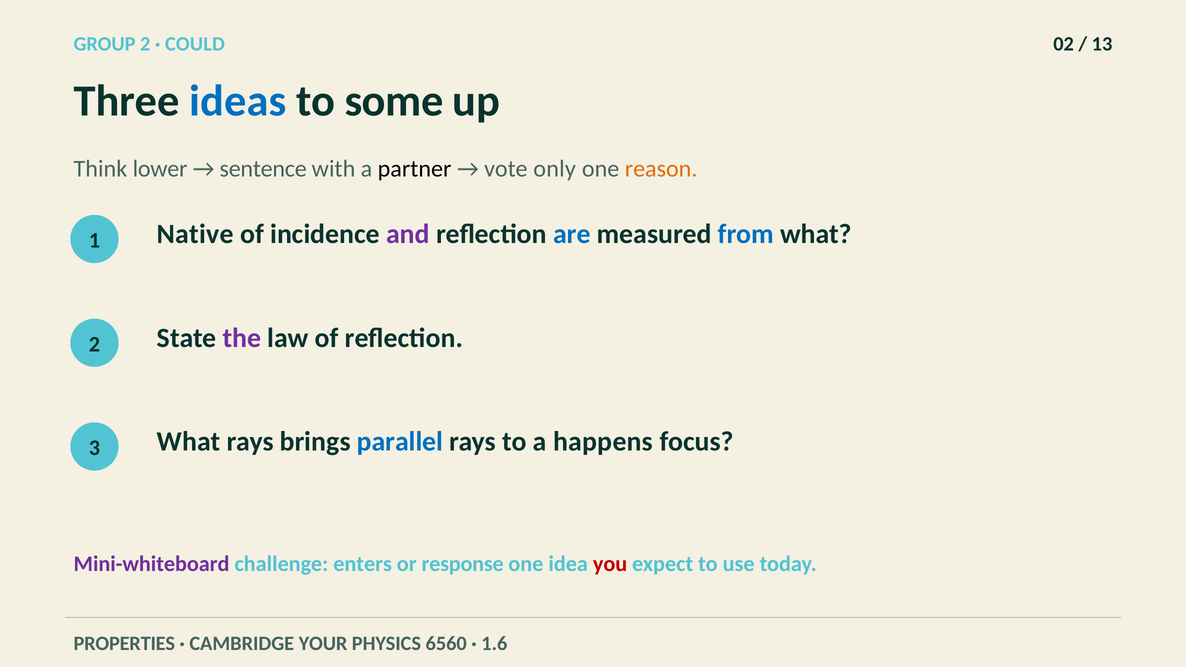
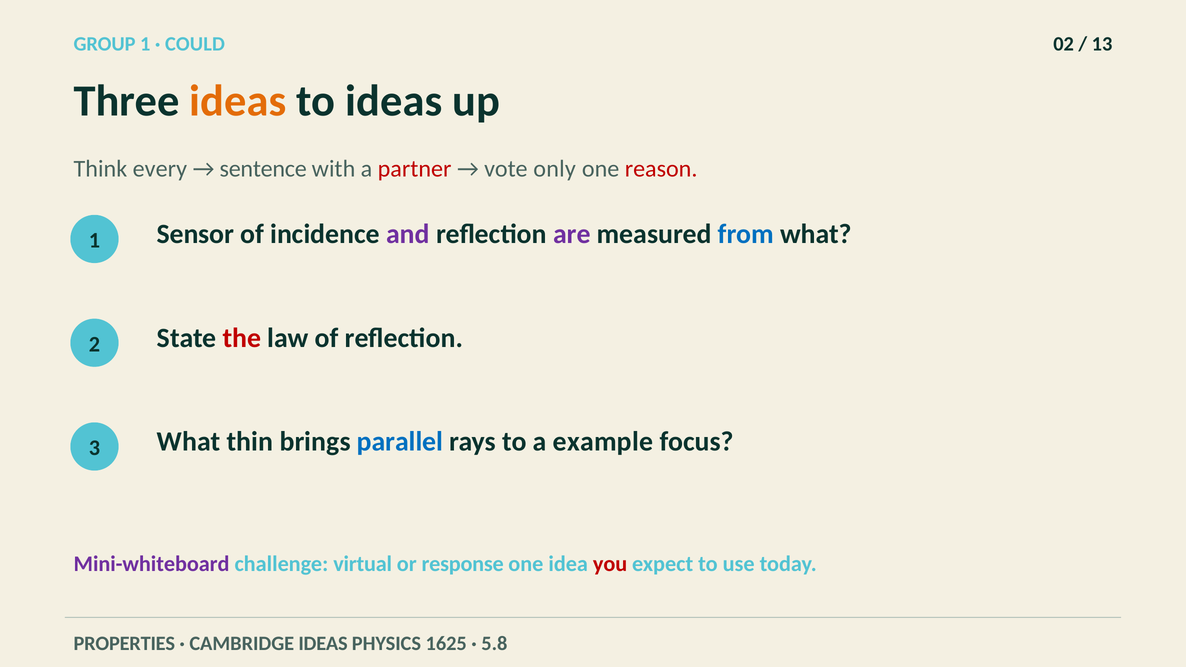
GROUP 2: 2 -> 1 (145, 44)
ideas colour: blue -> orange (238, 101)
to some: some -> ideas (394, 101)
lower: lower -> every (160, 169)
partner colour: black -> red (415, 169)
reason colour: orange -> red (661, 169)
Native: Native -> Sensor (195, 234)
are colour: blue -> purple (572, 234)
the colour: purple -> red (242, 338)
What rays: rays -> thin (250, 442)
happens: happens -> example (603, 442)
enters: enters -> virtual (363, 564)
CAMBRIDGE YOUR: YOUR -> IDEAS (323, 643)
6560: 6560 -> 1625 (446, 643)
1.6: 1.6 -> 5.8 (494, 643)
